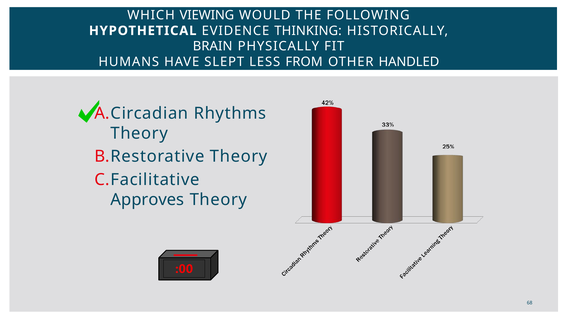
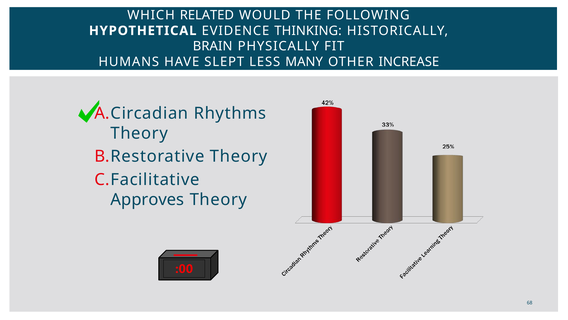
VIEWING: VIEWING -> RELATED (207, 15)
FROM: FROM -> MANY (304, 62)
HANDLED: HANDLED -> INCREASE (409, 62)
